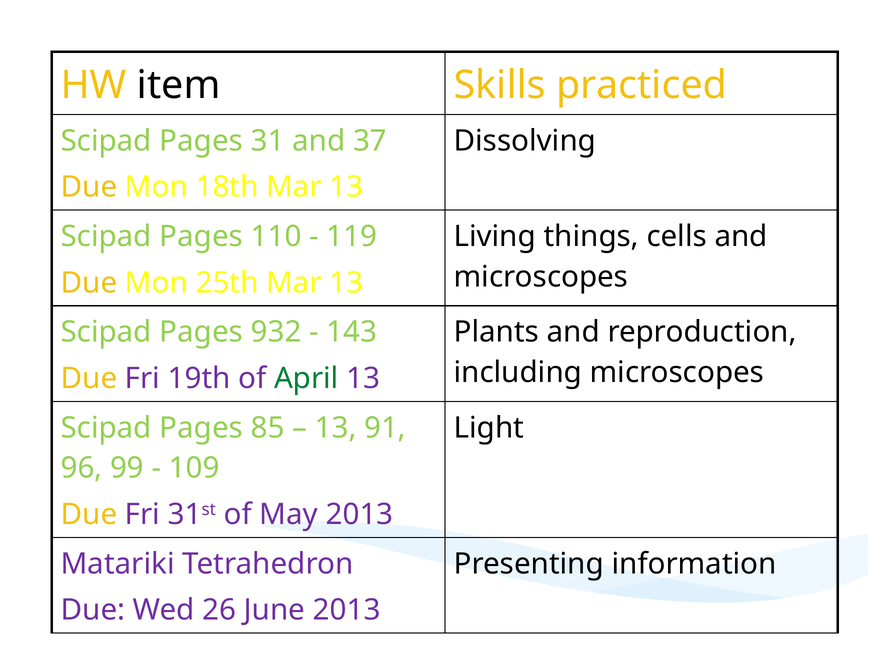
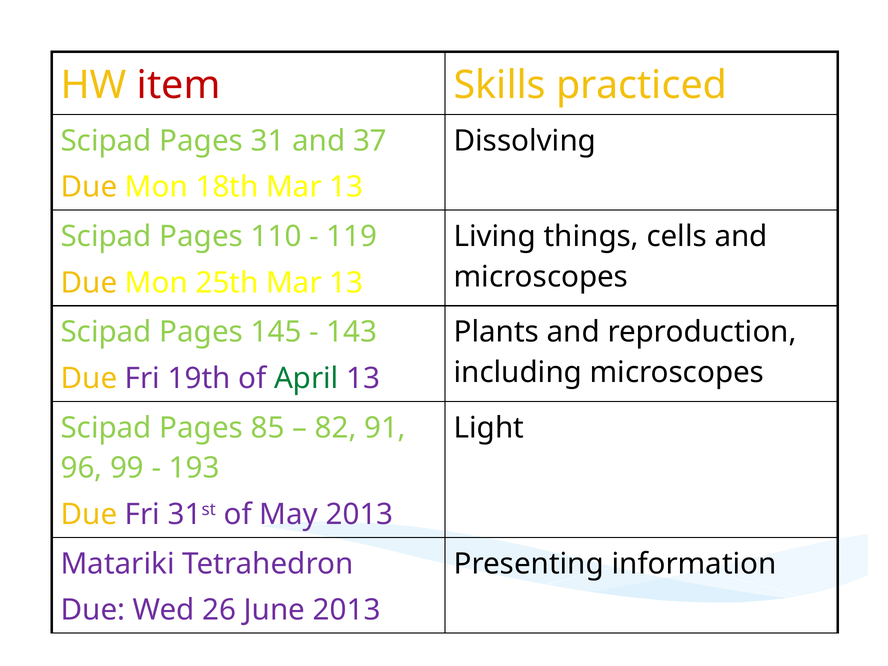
item colour: black -> red (179, 85)
932: 932 -> 145 (276, 332)
13: 13 -> 82 (336, 428)
109: 109 -> 193 (194, 468)
